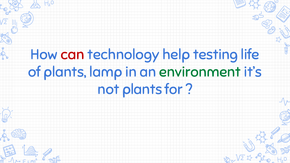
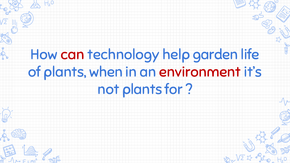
testing: testing -> garden (215, 55)
lamp: lamp -> when (106, 72)
environment colour: green -> red (200, 72)
